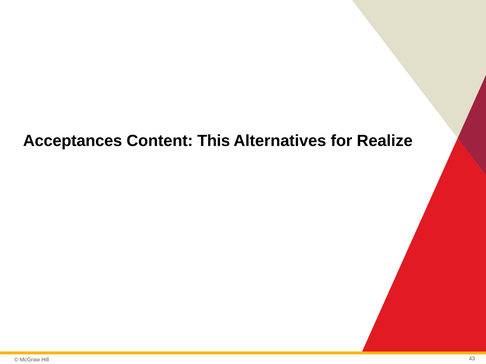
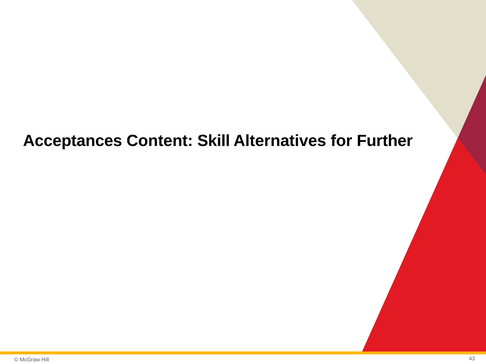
This: This -> Skill (214, 141)
Realize: Realize -> Further (385, 141)
